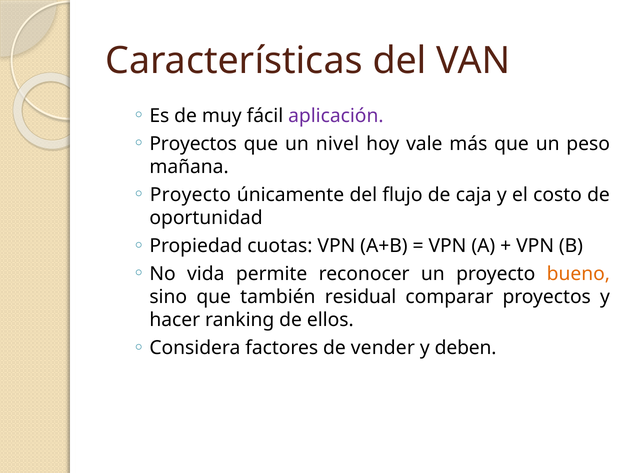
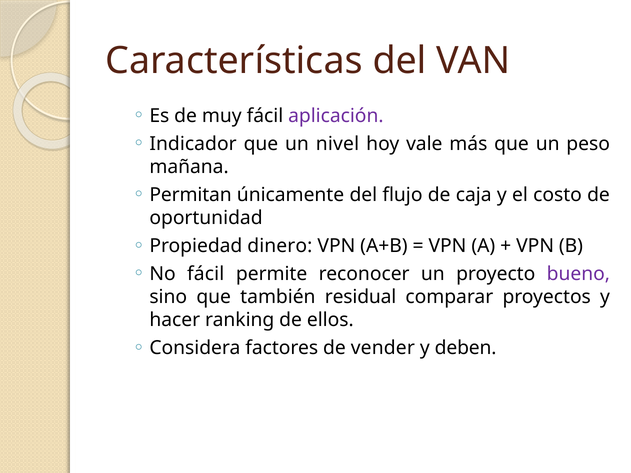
Proyectos: Proyectos -> Indicador (193, 144)
Proyecto: Proyecto -> Permitan (191, 195)
cuotas: cuotas -> dinero (280, 246)
No vida: vida -> fácil (206, 274)
bueno colour: orange -> purple (578, 274)
